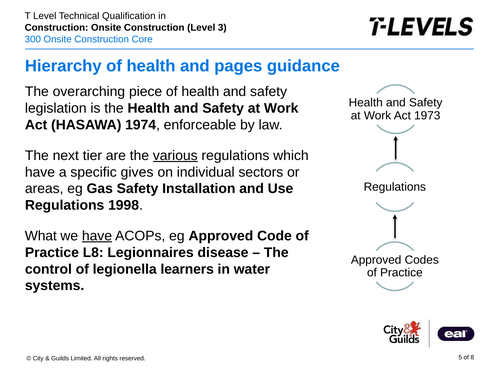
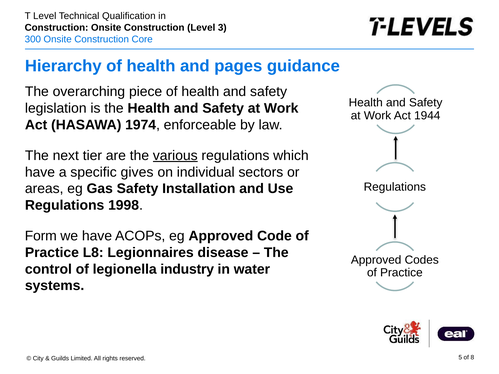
1973: 1973 -> 1944 (427, 116)
What: What -> Form (41, 236)
have underline: present -> none (97, 236)
learners: learners -> industry (187, 269)
